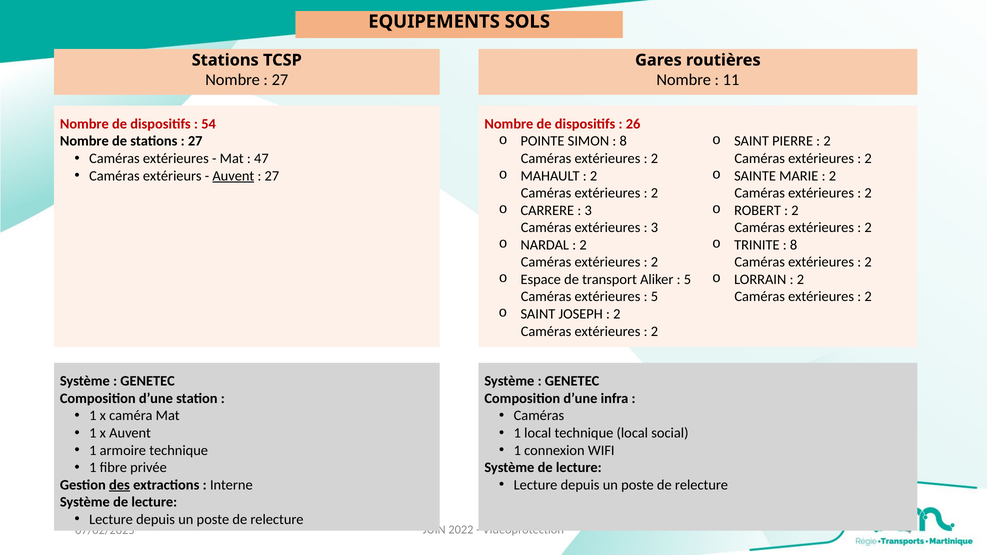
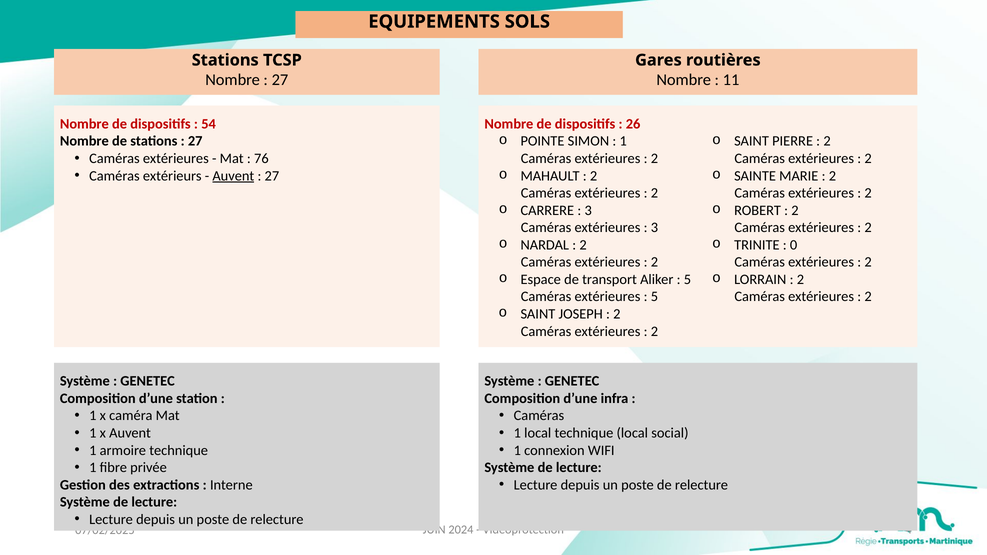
8: 8 -> 1 (623, 141)
47: 47 -> 76 (261, 159)
8: 8 -> 0 (794, 245)
des underline: present -> none (119, 485)
2022: 2022 -> 2024 (461, 530)
